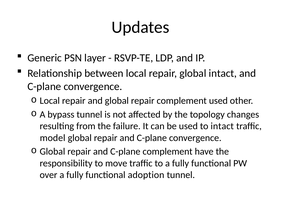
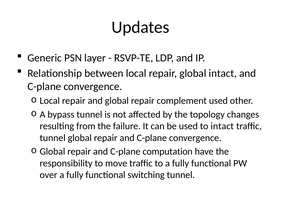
model: model -> tunnel (53, 138)
C-plane complement: complement -> computation (168, 151)
adoption: adoption -> switching (146, 175)
